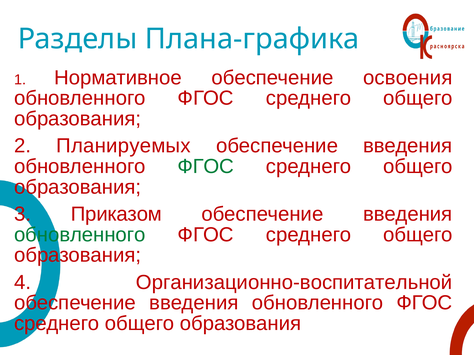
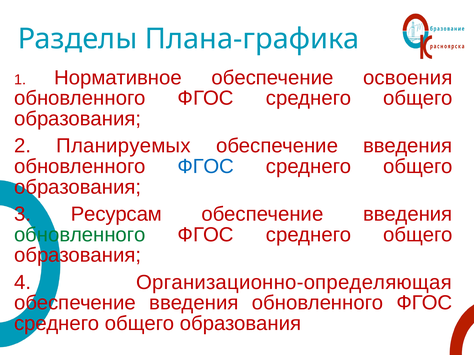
ФГОС colour: green -> blue (206, 167)
Приказом: Приказом -> Ресурсам (116, 214)
Организационно-воспитательной: Организационно-воспитательной -> Организационно-определяющая (294, 283)
